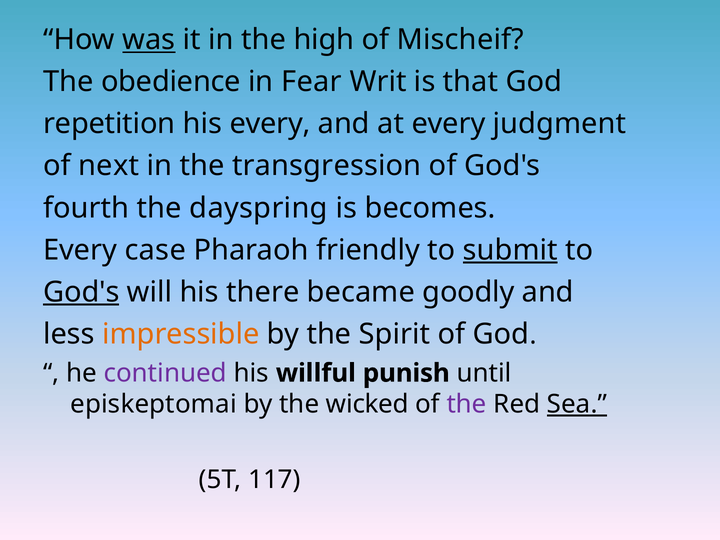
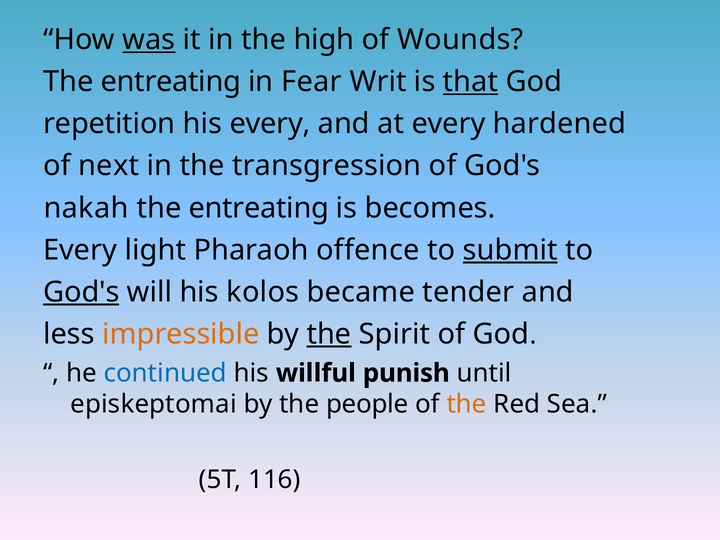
Mischeif: Mischeif -> Wounds (460, 40)
obedience: obedience -> entreating (171, 82)
that underline: none -> present (470, 82)
judgment: judgment -> hardened (559, 124)
fourth: fourth -> nakah (86, 208)
dayspring: dayspring -> entreating (259, 208)
case: case -> light (155, 250)
friendly: friendly -> offence (368, 250)
there: there -> kolos (263, 292)
goodly: goodly -> tender (468, 292)
the underline: none -> present (329, 334)
continued colour: purple -> blue (165, 373)
wicked: wicked -> people (367, 404)
the colour: purple -> orange (467, 404)
Sea underline: present -> none (577, 404)
117: 117 -> 116 (274, 480)
